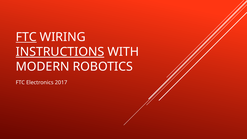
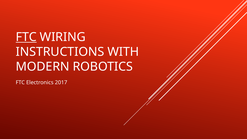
INSTRUCTIONS underline: present -> none (60, 52)
